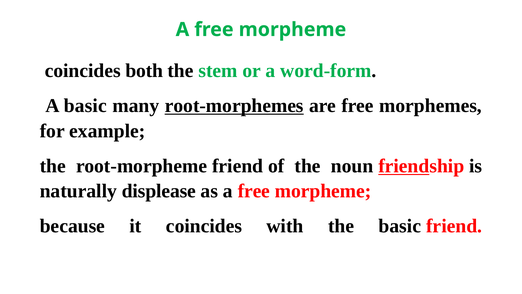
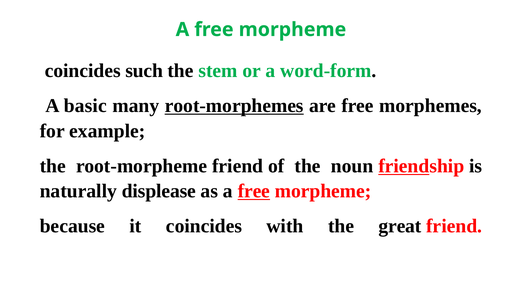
both: both -> such (144, 71)
free underline: none -> present (254, 191)
the basic: basic -> great (400, 226)
